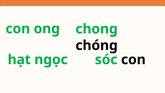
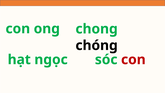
con colour: black -> red (133, 60)
